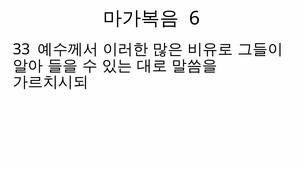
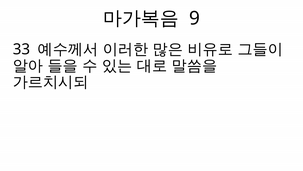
6: 6 -> 9 (194, 18)
